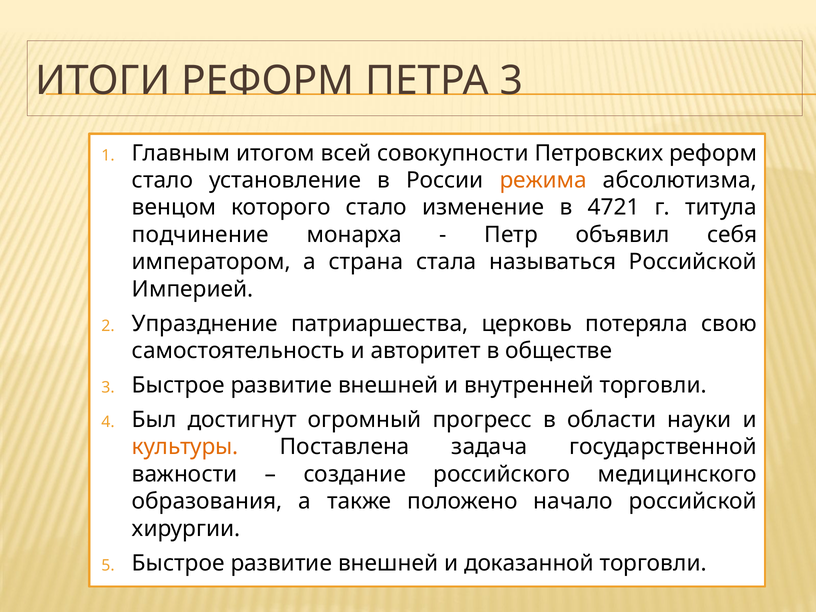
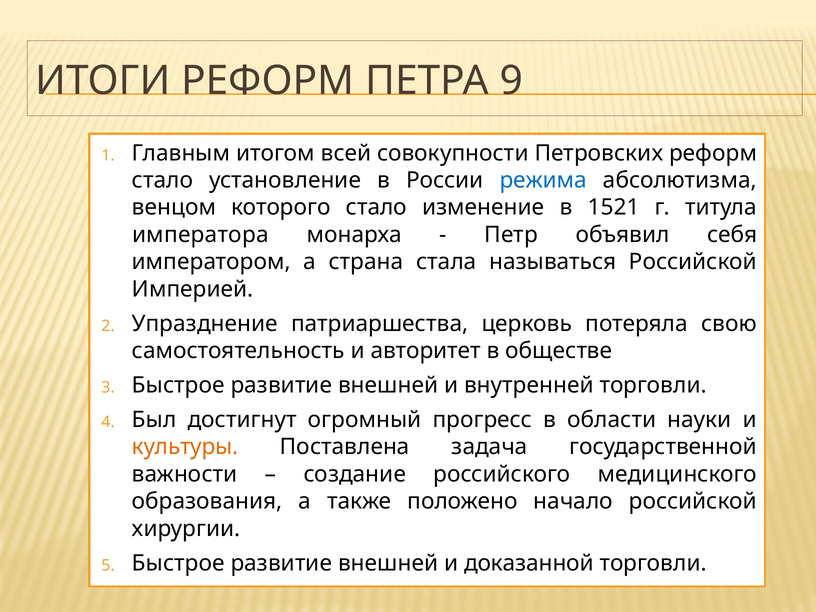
ПЕТРА 3: 3 -> 9 (511, 81)
режима colour: orange -> blue (543, 180)
4721: 4721 -> 1521 (614, 208)
подчинение: подчинение -> императора (200, 235)
